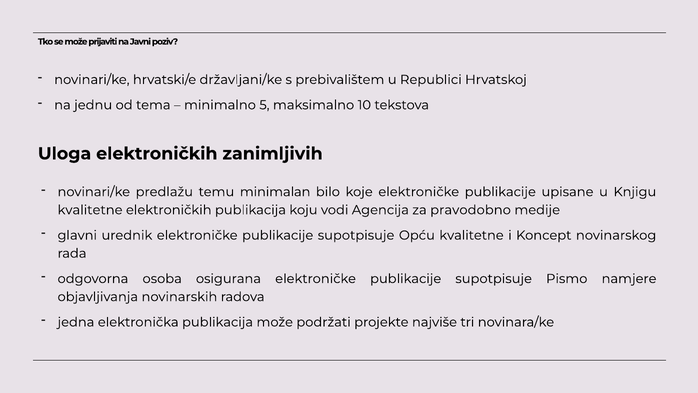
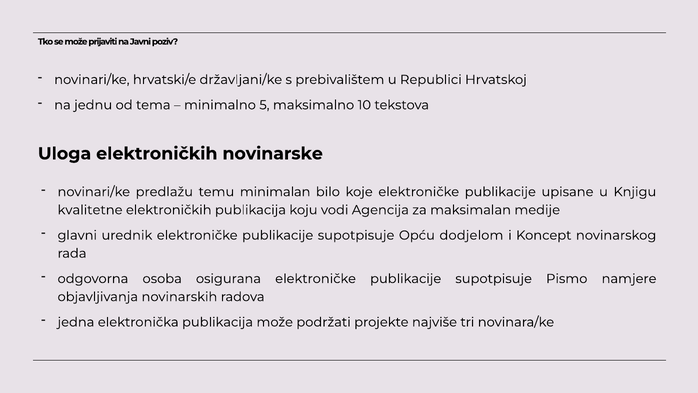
zanimljivih: zanimljivih -> novinarske (273, 153)
pravodobno: pravodobno -> maksimalan (471, 210)
Opću kvalitetne: kvalitetne -> dodjelom (471, 235)
